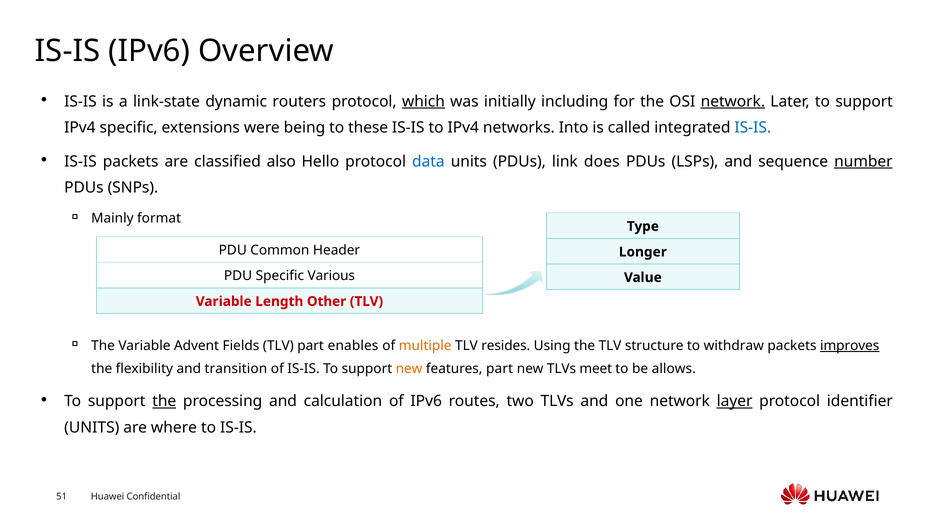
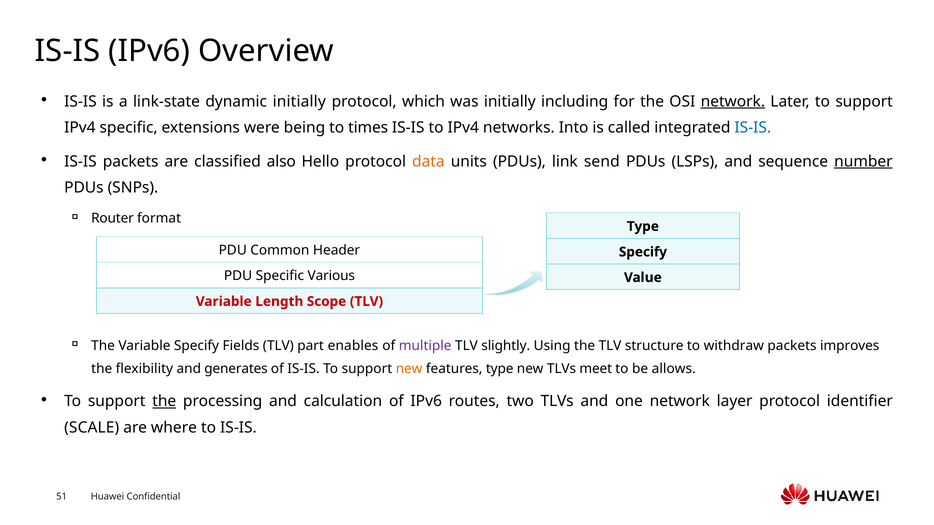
dynamic routers: routers -> initially (299, 102)
which underline: present -> none (423, 102)
these: these -> times (368, 128)
data colour: blue -> orange (428, 161)
does: does -> send (602, 161)
Mainly: Mainly -> Router (112, 219)
Longer: Longer -> Specify (643, 252)
Other: Other -> Scope (327, 302)
Variable Advent: Advent -> Specify (196, 346)
multiple colour: orange -> purple (425, 346)
resides: resides -> slightly (506, 346)
improves underline: present -> none (850, 346)
transition: transition -> generates (236, 369)
features part: part -> type (500, 369)
layer underline: present -> none (735, 402)
UNITS: UNITS -> SCALE (92, 428)
